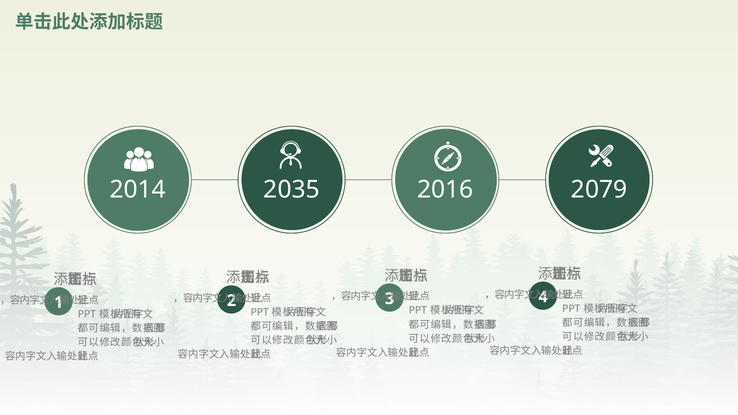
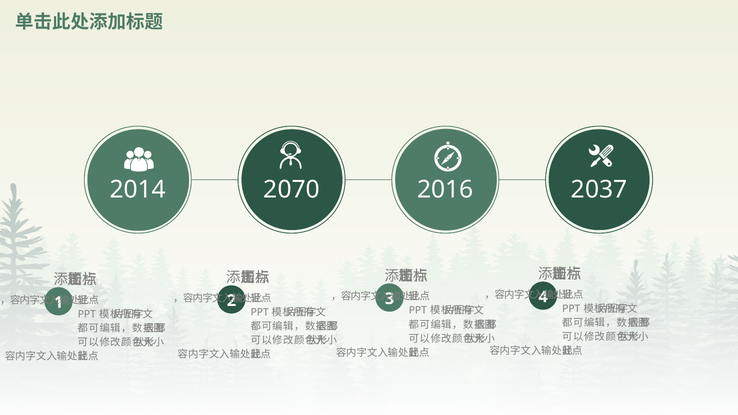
2035: 2035 -> 2070 (292, 190)
2079: 2079 -> 2037 (599, 190)
